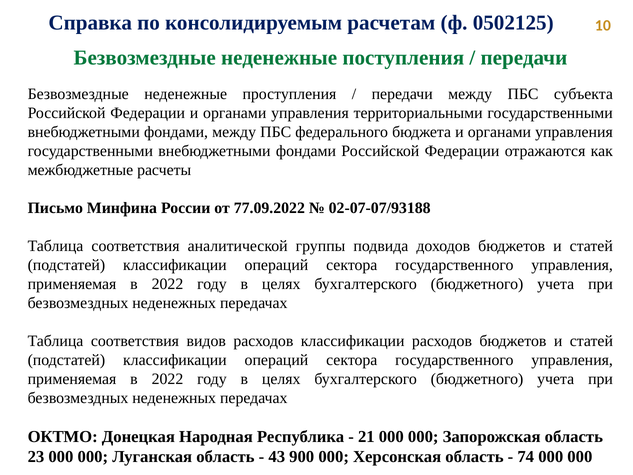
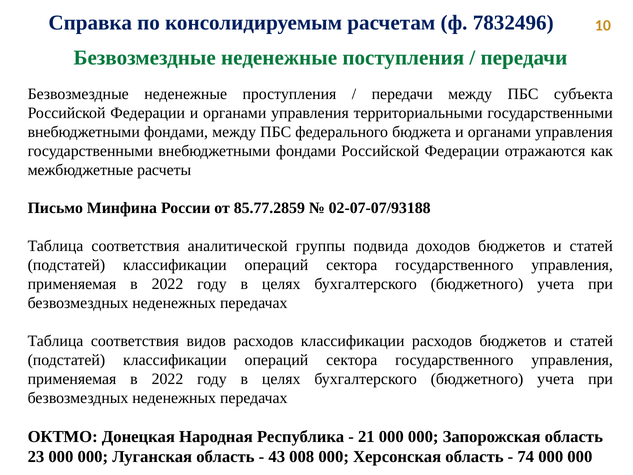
0502125: 0502125 -> 7832496 (513, 23)
77.09.2022: 77.09.2022 -> 85.77.2859 (269, 208)
900: 900 -> 008 (302, 457)
